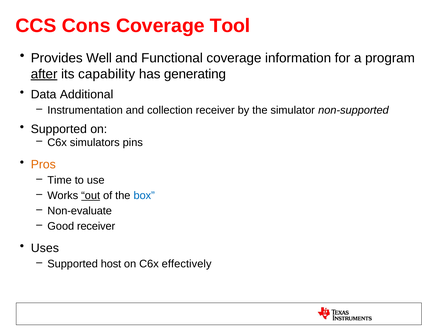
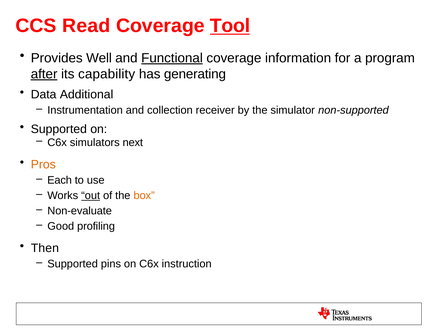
Cons: Cons -> Read (86, 26)
Tool underline: none -> present (230, 26)
Functional underline: none -> present (172, 58)
pins: pins -> next (133, 143)
Time: Time -> Each (60, 181)
box colour: blue -> orange (144, 196)
Good receiver: receiver -> profiling (96, 227)
Uses: Uses -> Then (45, 248)
host: host -> pins (111, 264)
effectively: effectively -> instruction (187, 264)
